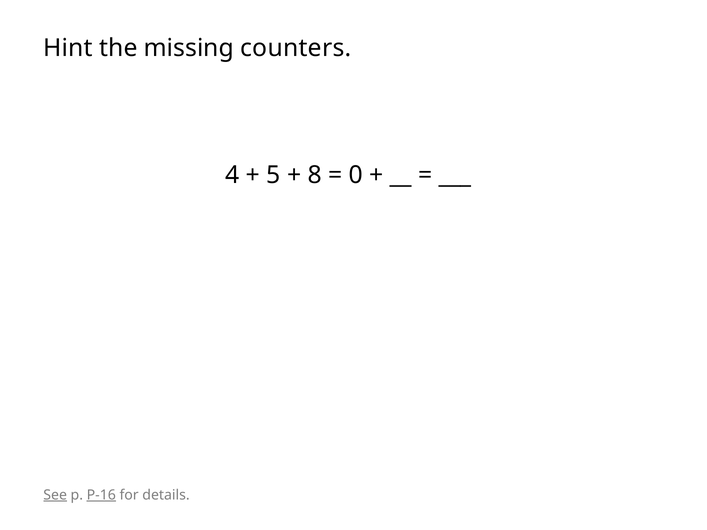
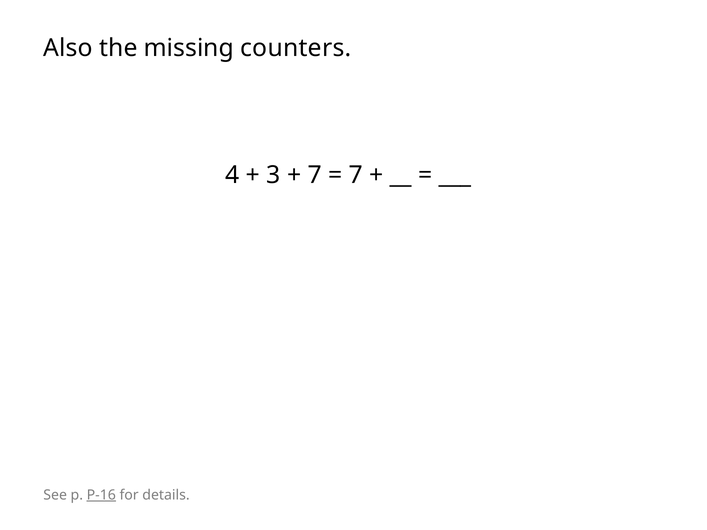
Hint: Hint -> Also (68, 48)
5: 5 -> 3 (274, 175)
8: 8 -> 7 (315, 175)
0: 0 -> 7 (356, 175)
See underline: present -> none (55, 495)
